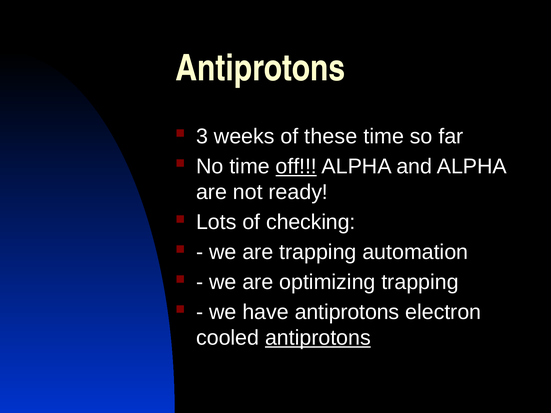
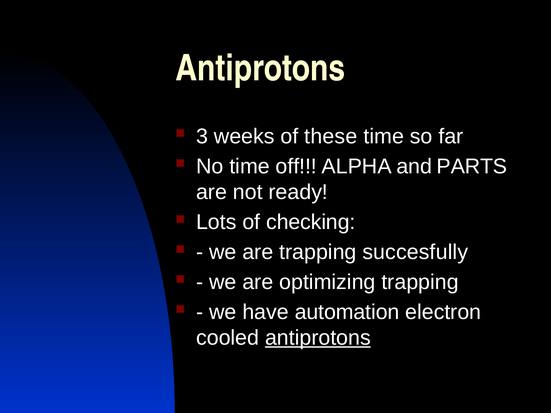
off underline: present -> none (296, 167)
and ALPHA: ALPHA -> PARTS (472, 167)
automation: automation -> succesfully (415, 252)
have antiprotons: antiprotons -> automation (347, 312)
